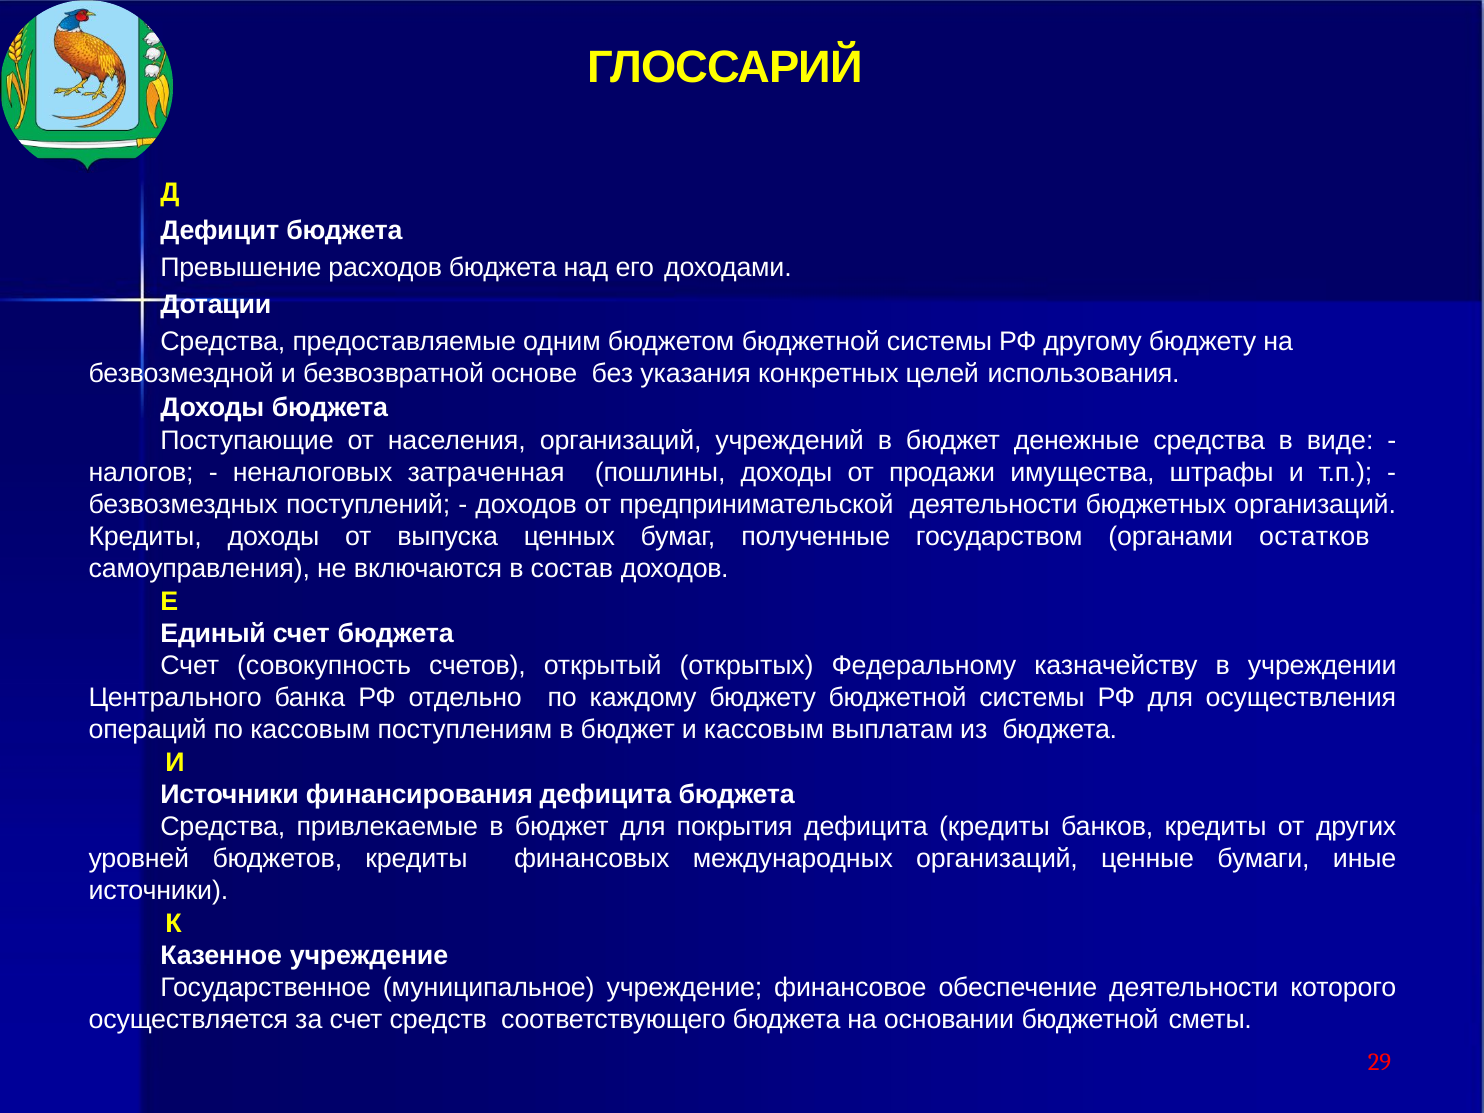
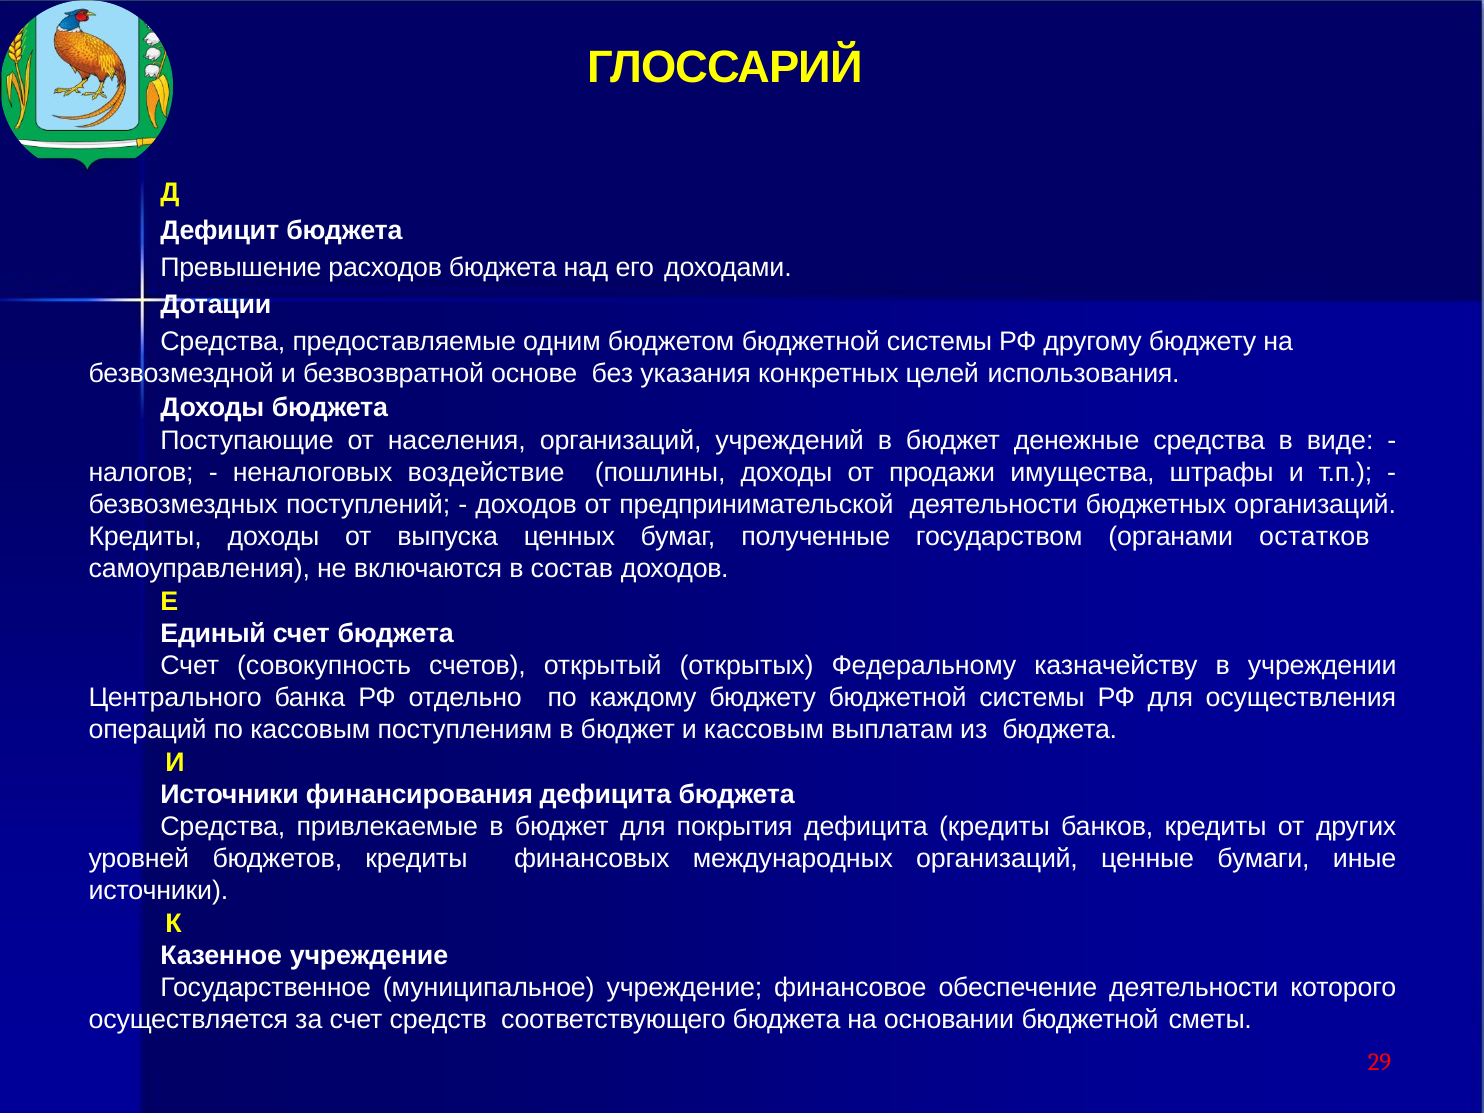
затраченная: затраченная -> воздействие (486, 473)
